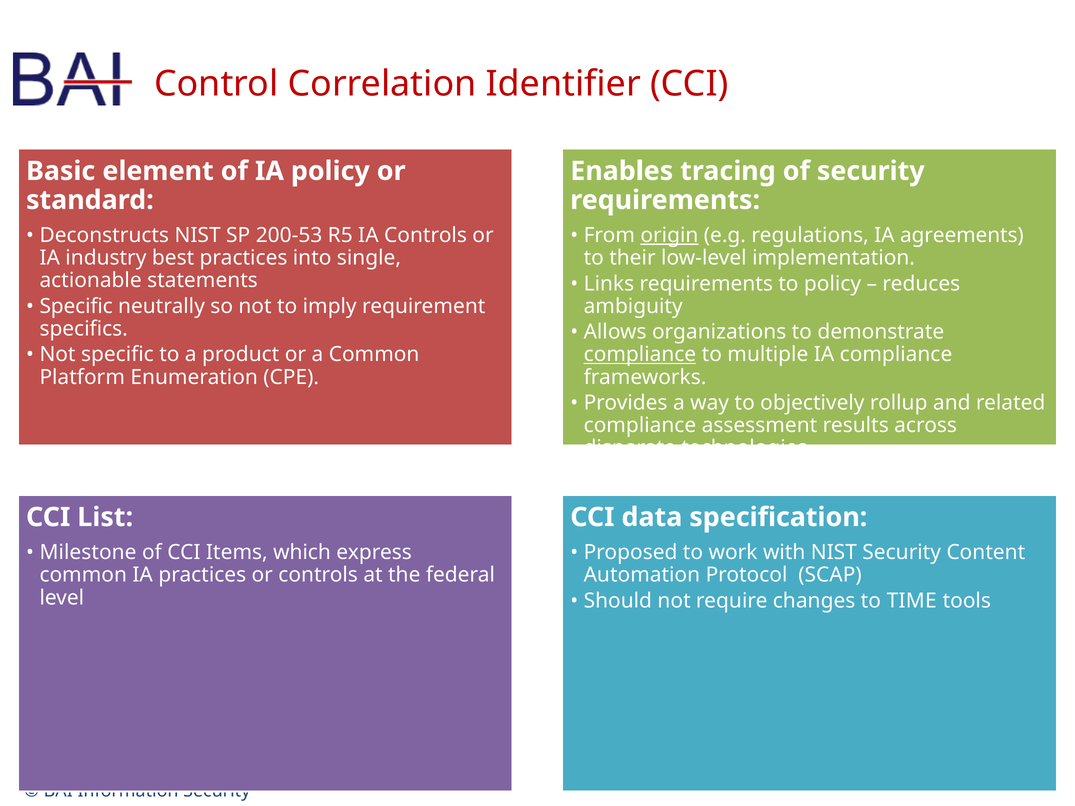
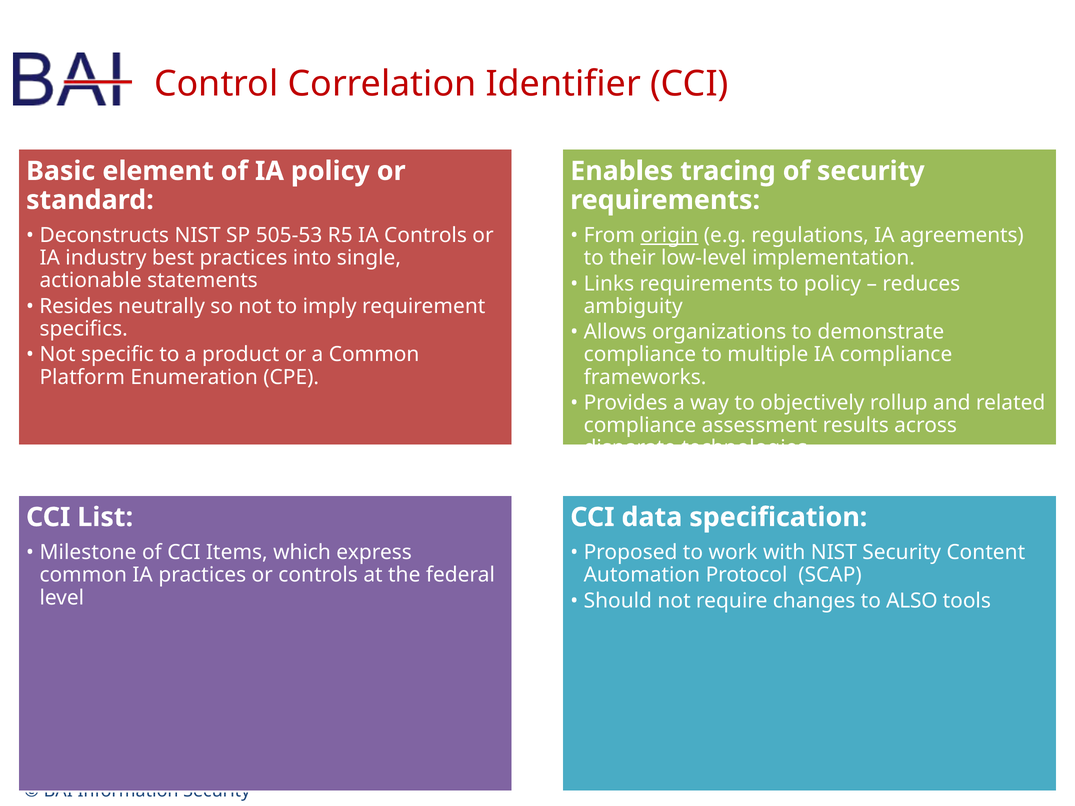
200-53: 200-53 -> 505-53 (289, 235)
Specific: Specific -> Resides (76, 306)
compliance underline: present -> none (640, 355)
TIME: TIME -> ALSO (912, 601)
